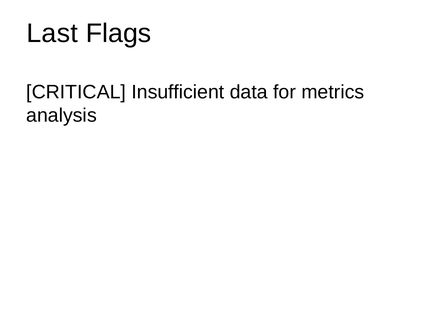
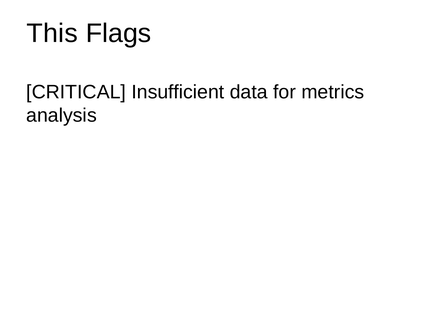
Last: Last -> This (52, 33)
